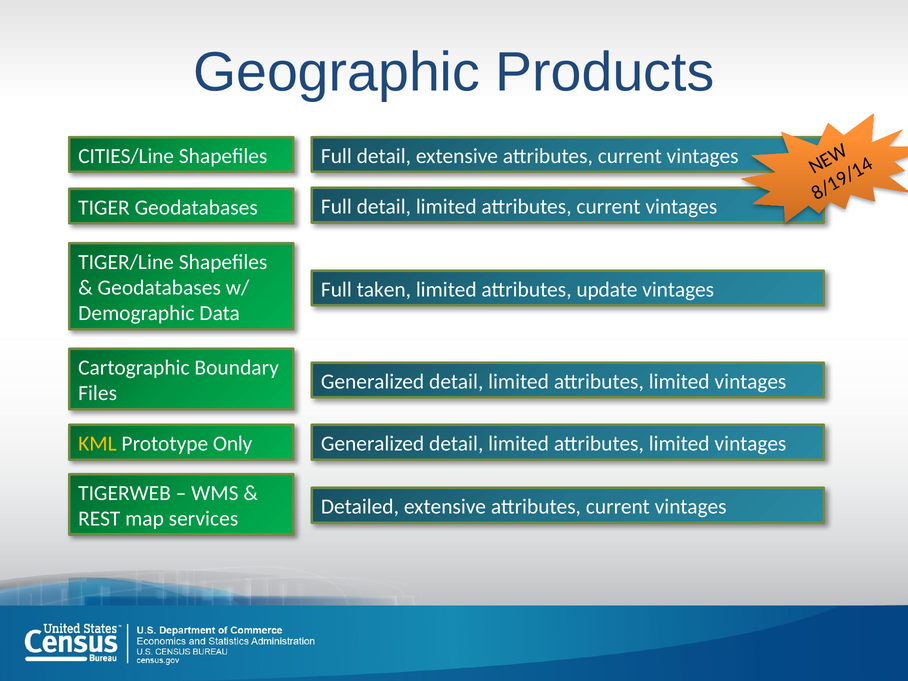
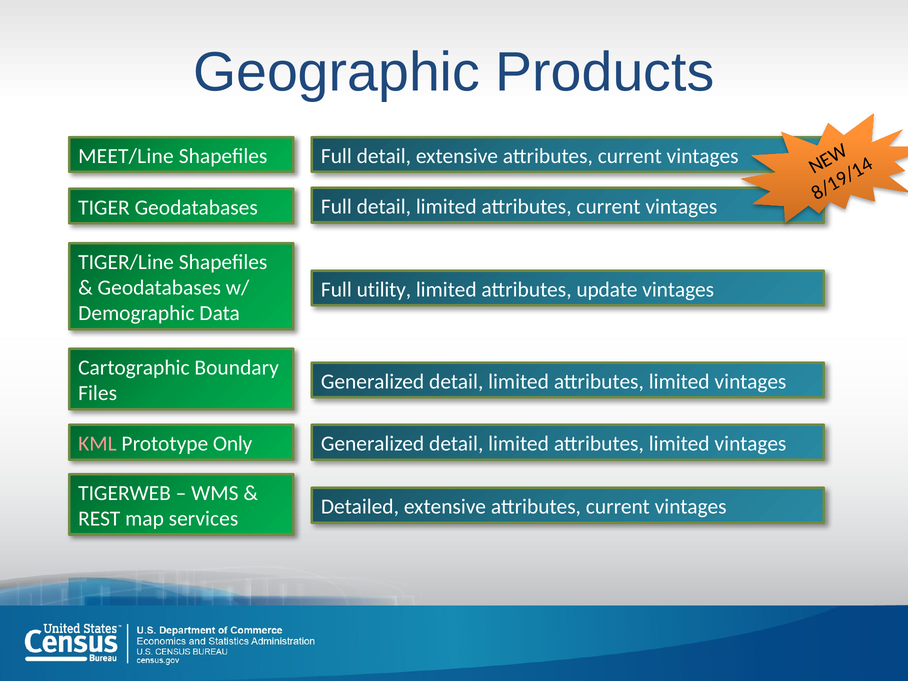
CITIES/Line: CITIES/Line -> MEET/Line (126, 156)
taken: taken -> utility (384, 289)
KML colour: yellow -> pink (97, 444)
